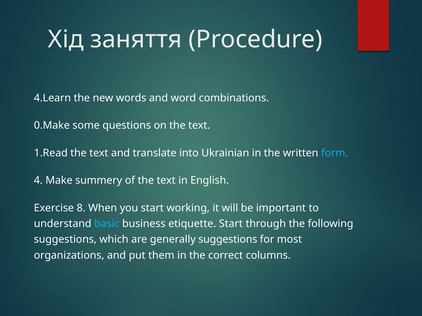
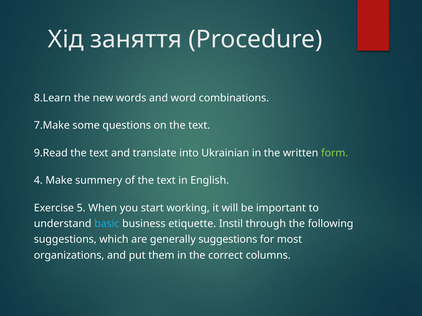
4.Learn: 4.Learn -> 8.Learn (52, 98)
0.Make: 0.Make -> 7.Make (52, 126)
1.Read: 1.Read -> 9.Read (51, 153)
form colour: light blue -> light green (335, 153)
8: 8 -> 5 (81, 208)
etiquette Start: Start -> Instil (231, 224)
